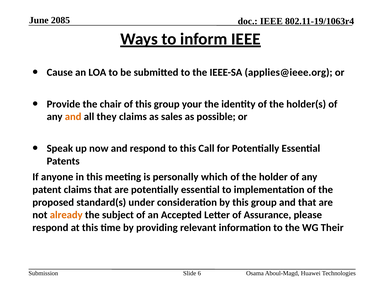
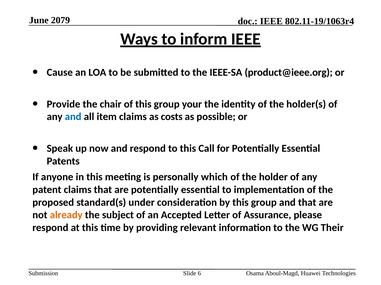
2085: 2085 -> 2079 (60, 20)
applies@ieee.org: applies@ieee.org -> product@ieee.org (289, 73)
and colour: orange -> blue (73, 117)
they: they -> item (107, 117)
sales: sales -> costs (172, 117)
